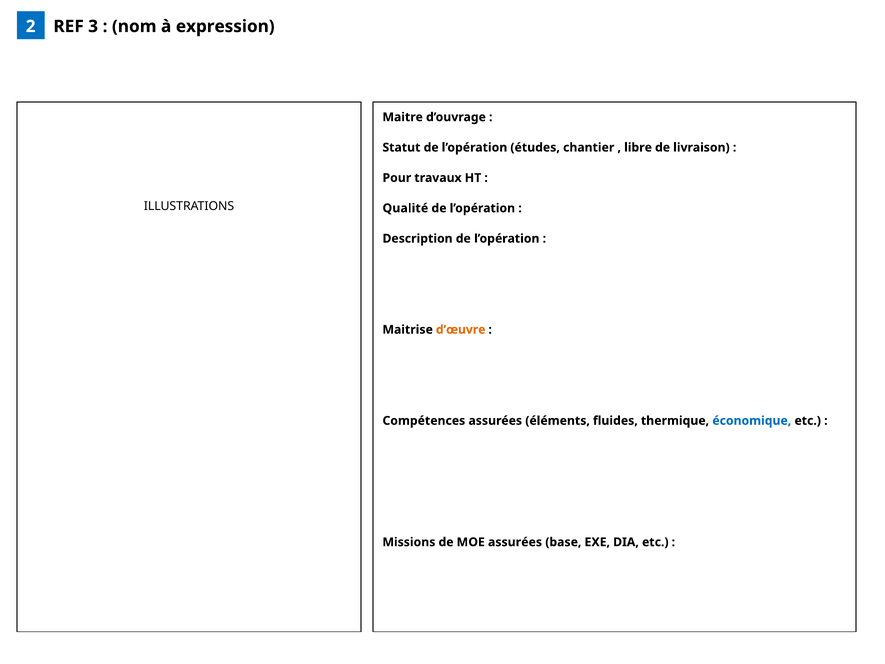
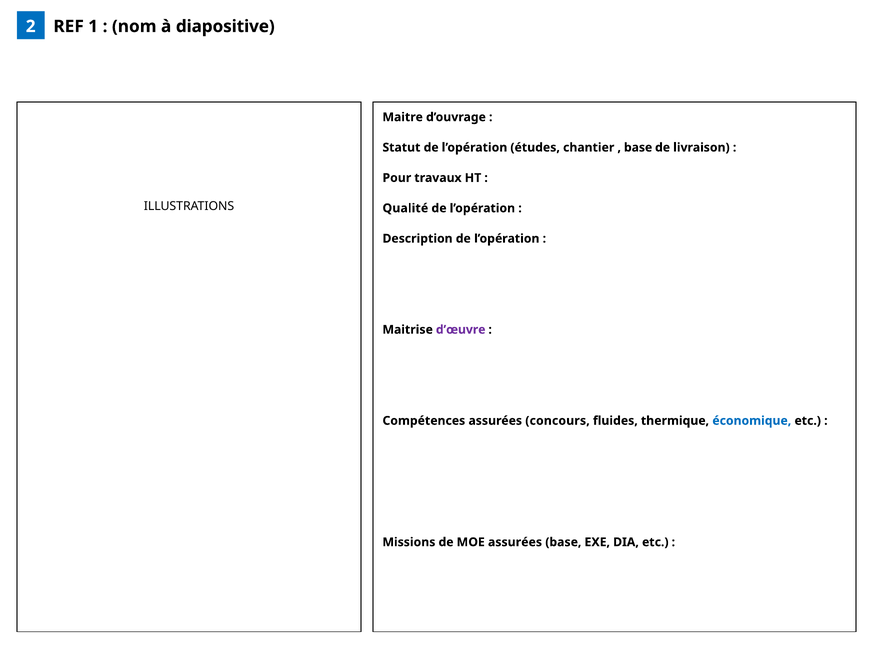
3: 3 -> 1 (93, 26)
expression: expression -> diapositive (225, 26)
libre: libre -> base (638, 147)
d’œuvre colour: orange -> purple (461, 330)
éléments: éléments -> concours (557, 421)
